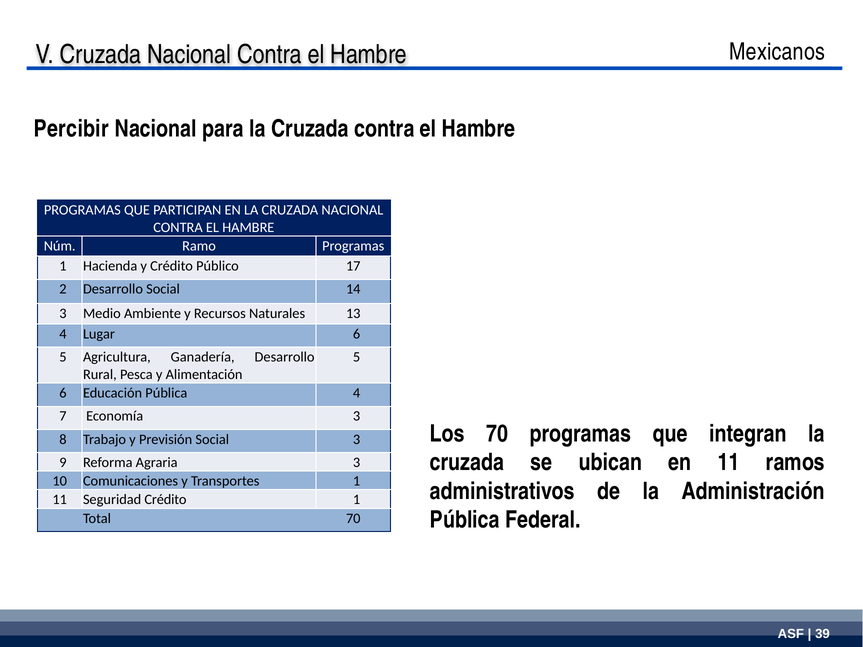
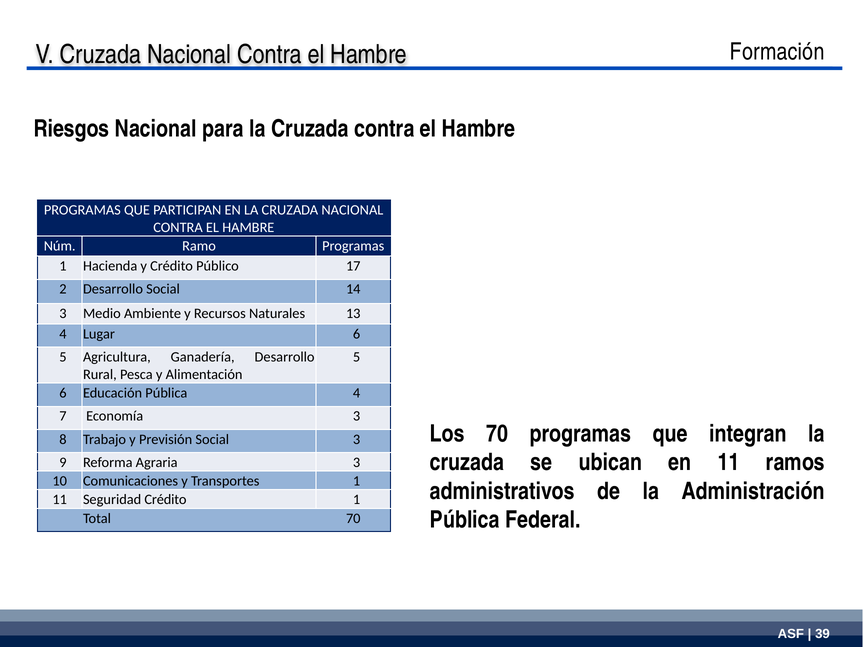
Mexicanos: Mexicanos -> Formación (777, 52)
Percibir: Percibir -> Riesgos (72, 129)
